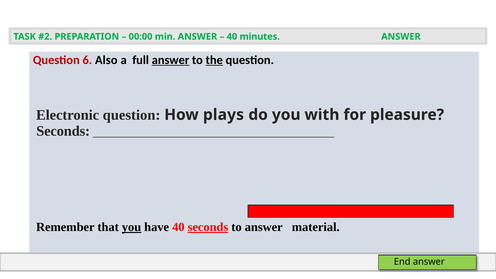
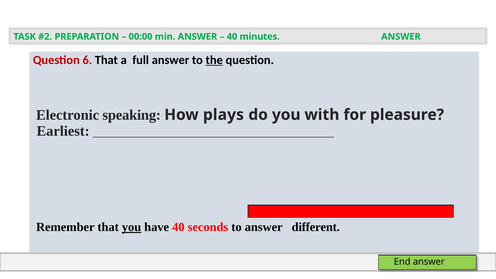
6 Also: Also -> That (106, 60)
answer underline: present -> none (171, 60)
Electronic question: question -> speaking (132, 115)
Seconds: Seconds -> Earliest (63, 131)
seconds underline: present -> none (208, 227)
material: material -> different (316, 227)
